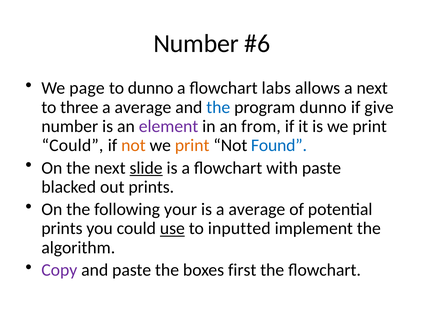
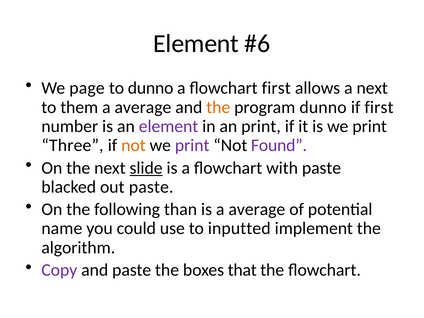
Number: Number -> Element (196, 44)
flowchart labs: labs -> first (276, 88)
three: three -> them (79, 107)
the colour: blue -> orange (218, 107)
if give: give -> first (379, 107)
an from: from -> print (261, 126)
Could: Could -> Three (72, 145)
print colour: orange -> purple (192, 145)
Found colour: blue -> purple (279, 145)
out prints: prints -> paste (151, 187)
your: your -> than (181, 209)
prints: prints -> name (62, 228)
use underline: present -> none (172, 228)
first: first -> that (242, 270)
